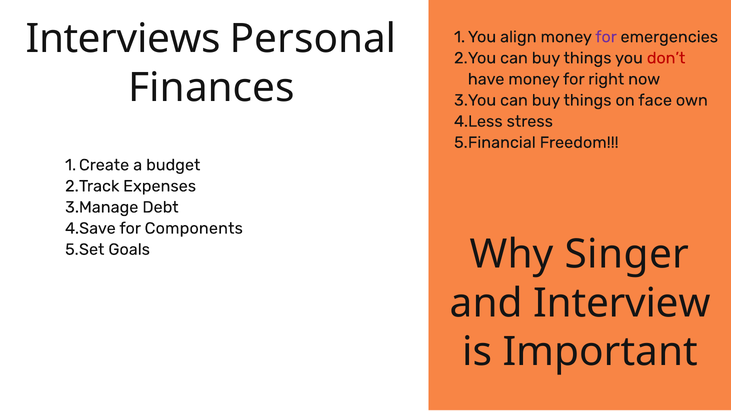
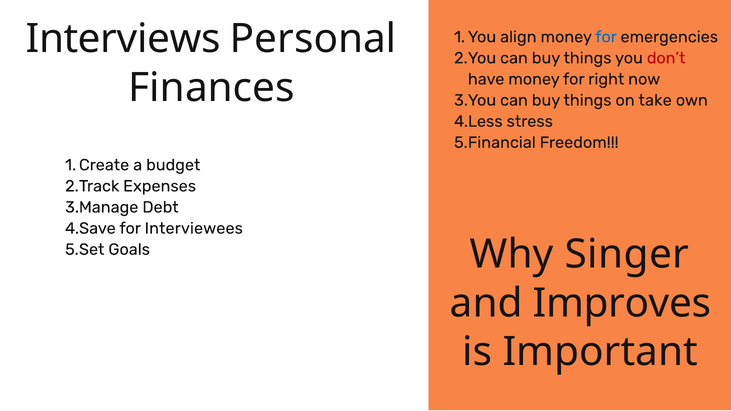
for colour: purple -> blue (606, 37)
face: face -> take (655, 100)
Components: Components -> Interviewees (194, 228)
Interview: Interview -> Improves (622, 303)
